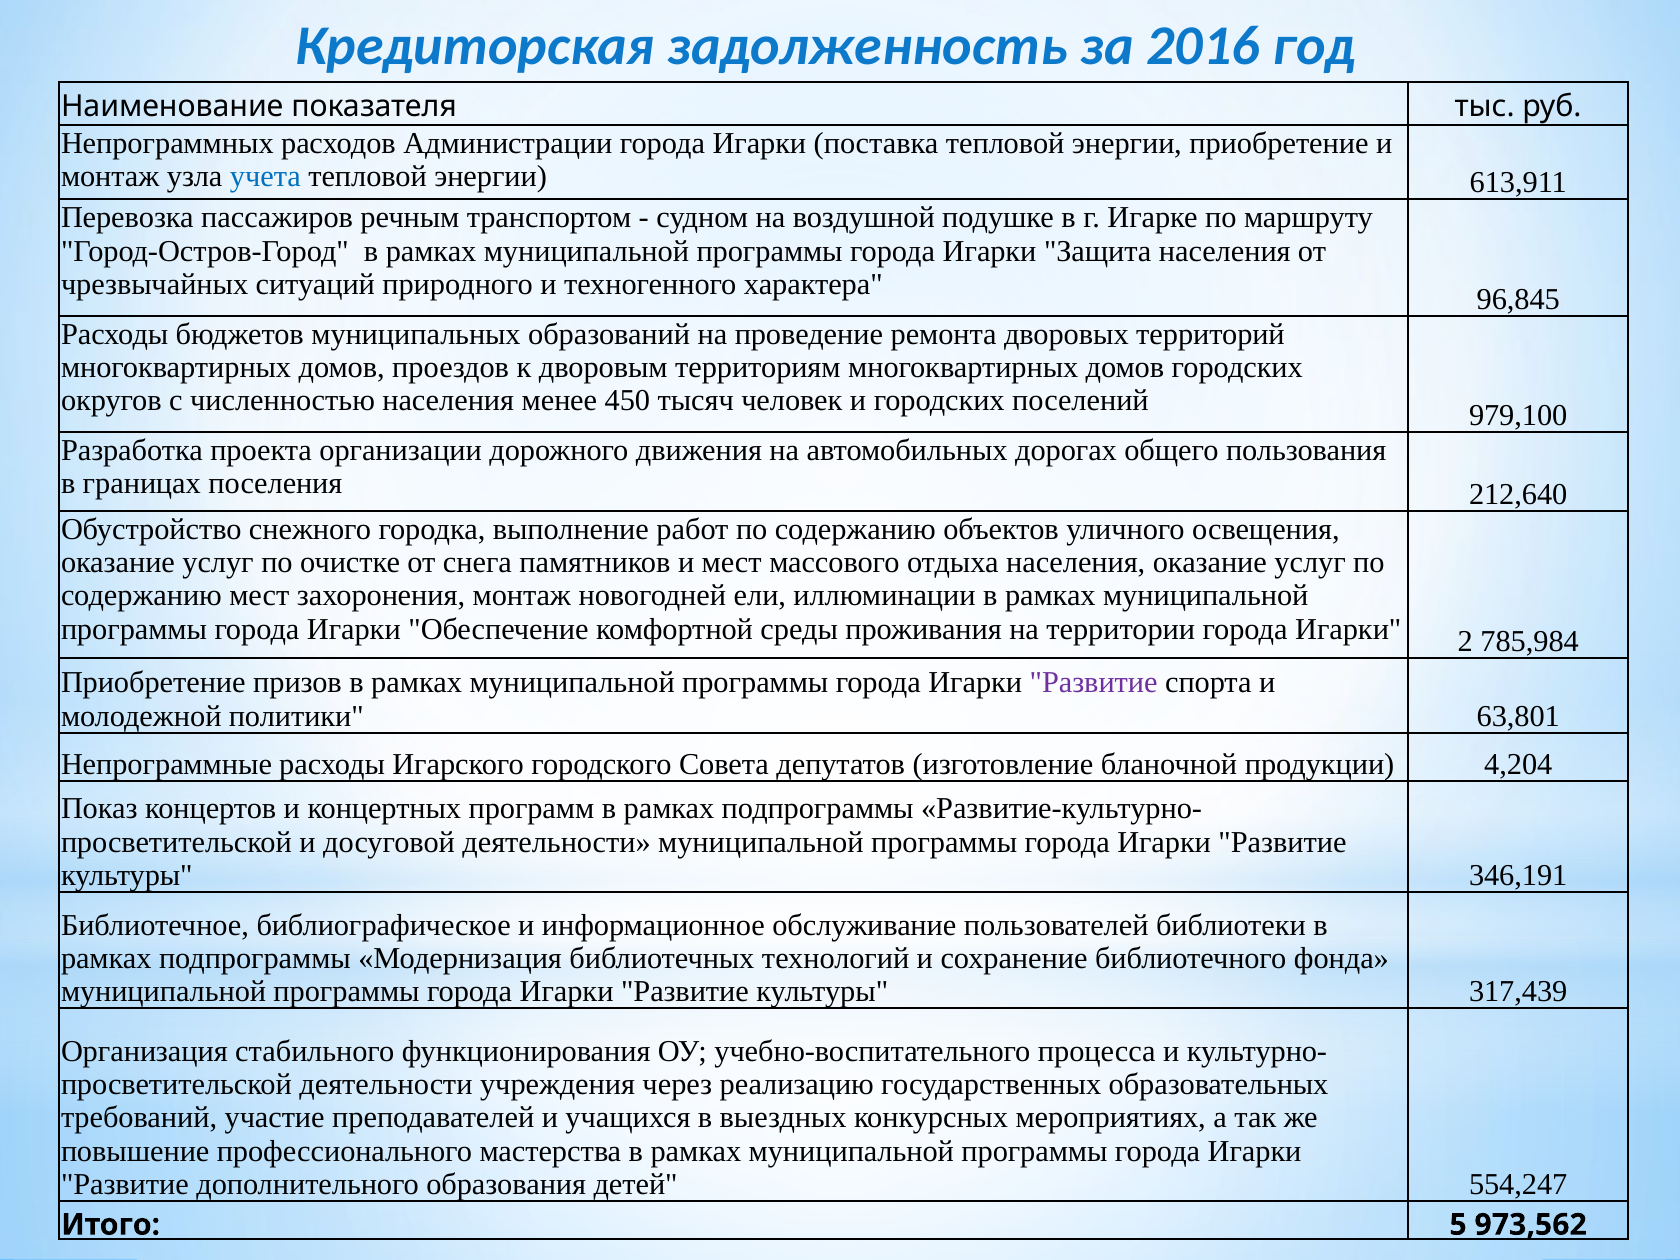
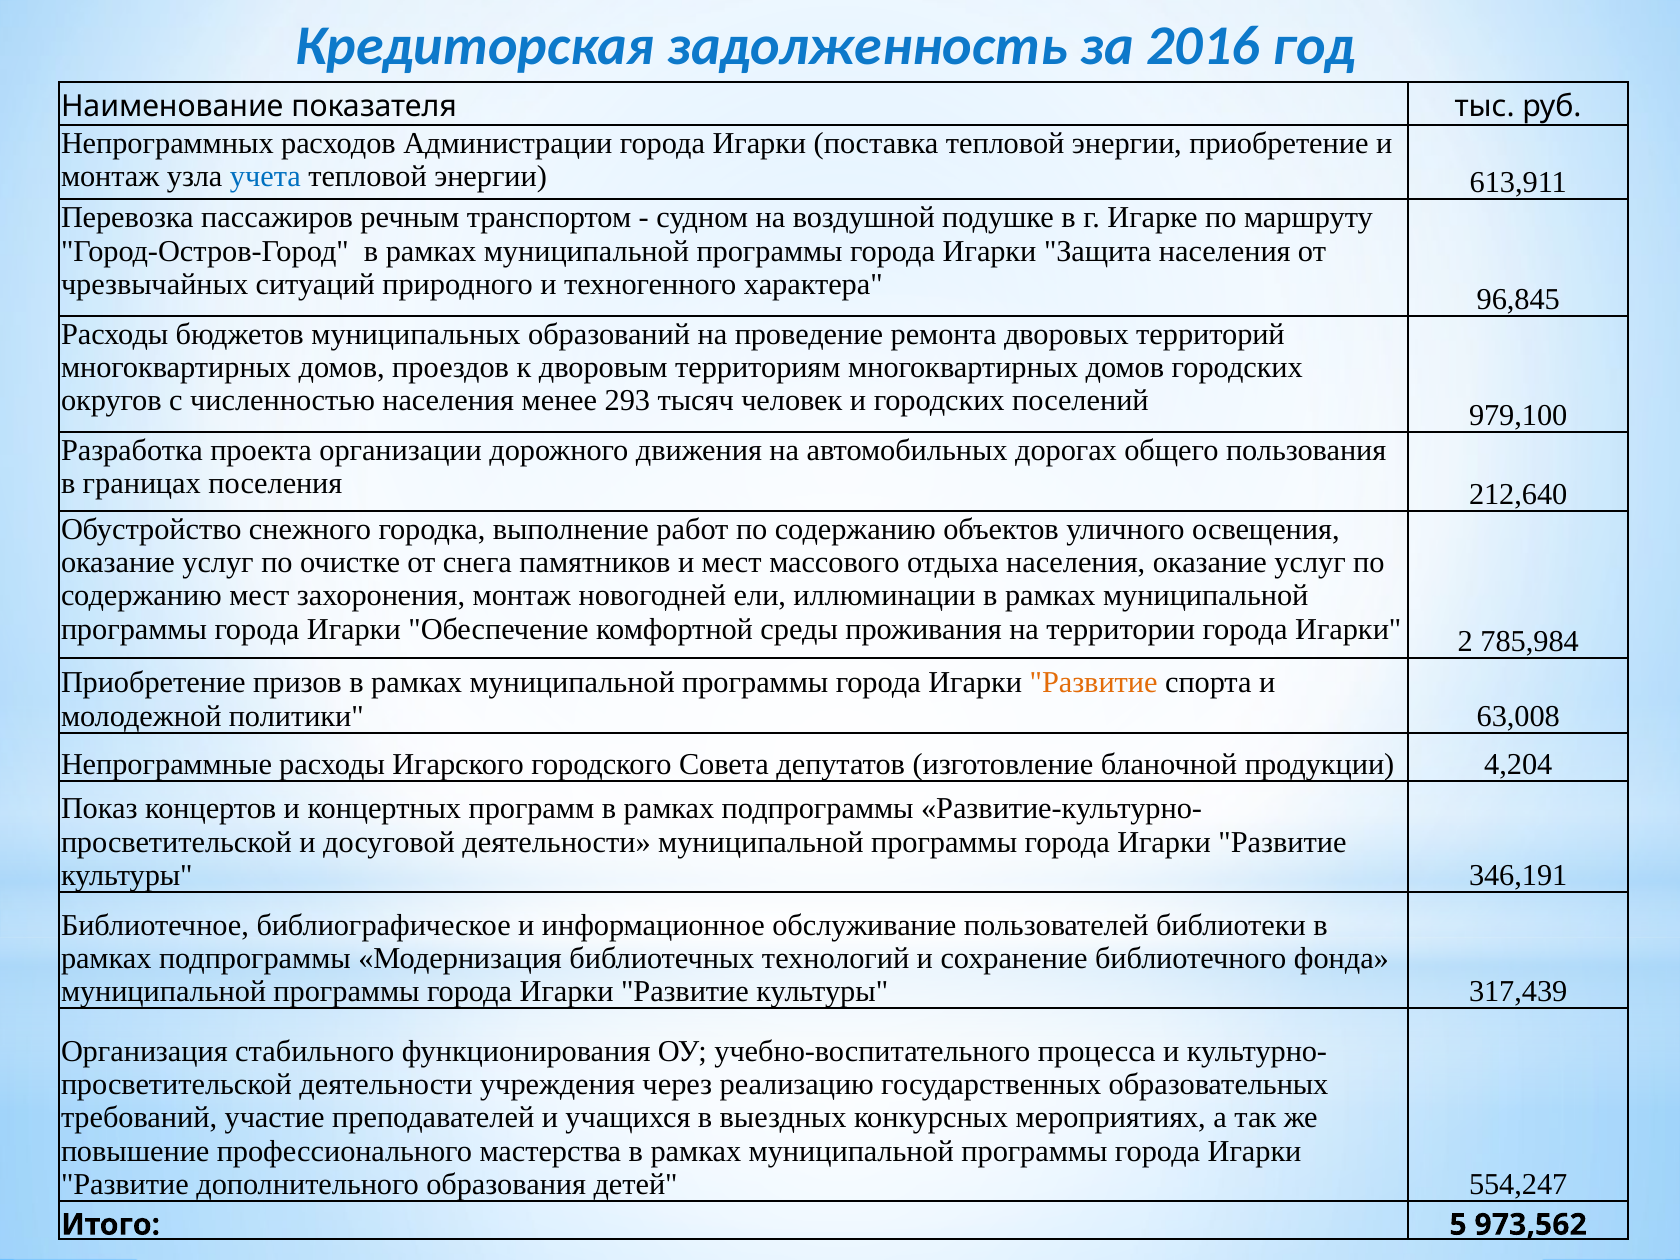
450: 450 -> 293 (627, 401)
Развитие colour: purple -> orange (1094, 683)
63,801: 63,801 -> 63,008 (1518, 716)
